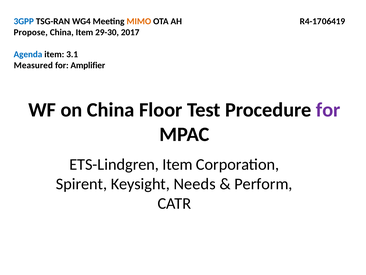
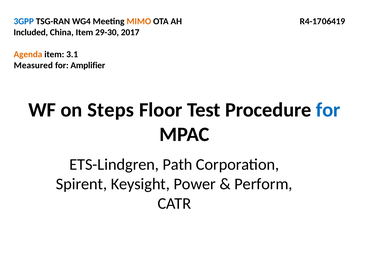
Propose: Propose -> Included (31, 32)
Agenda colour: blue -> orange (28, 54)
on China: China -> Steps (111, 110)
for colour: purple -> blue (328, 110)
ETS-Lindgren Item: Item -> Path (178, 164)
Needs: Needs -> Power (195, 184)
